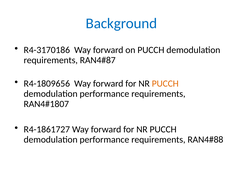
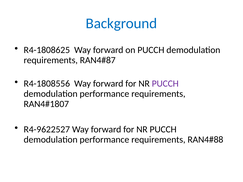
R4-3170186: R4-3170186 -> R4-1808625 (47, 50)
R4-1809656: R4-1809656 -> R4-1808556 (47, 84)
PUCCH colour: orange -> purple (165, 84)
R4-1861727: R4-1861727 -> R4-9622527 (47, 130)
